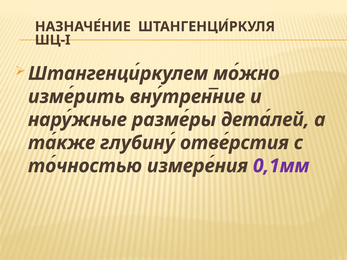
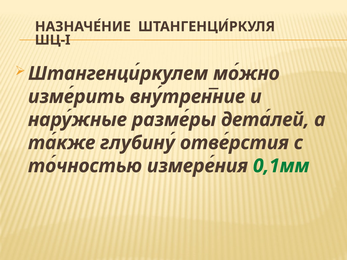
0,1мм colour: purple -> green (281, 166)
